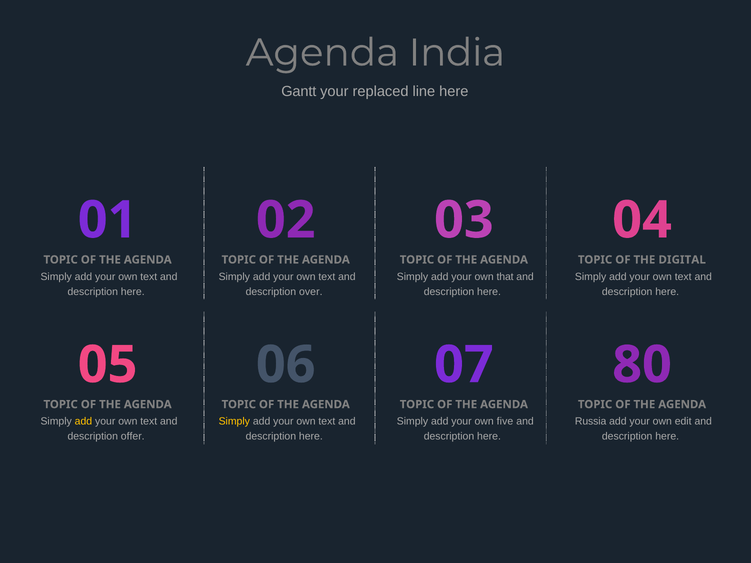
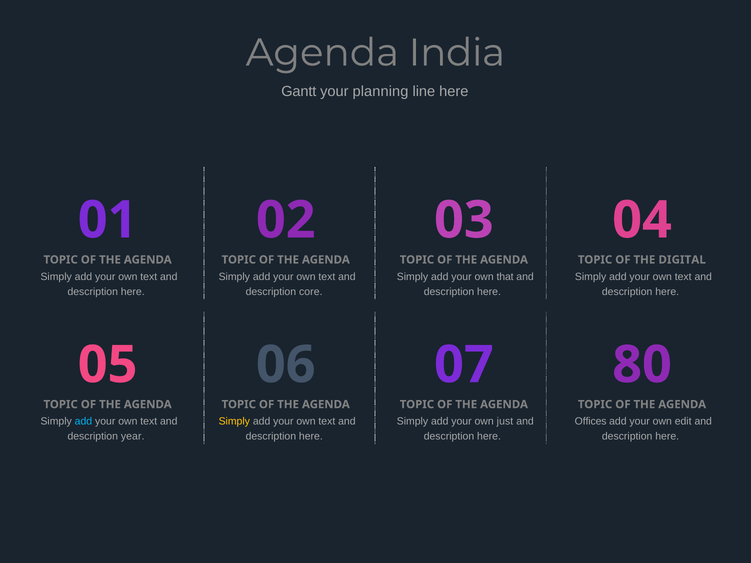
replaced: replaced -> planning (380, 92)
over: over -> core (311, 292)
add colour: yellow -> light blue (83, 421)
five: five -> just (505, 421)
Russia: Russia -> Offices (591, 421)
offer: offer -> year (133, 437)
